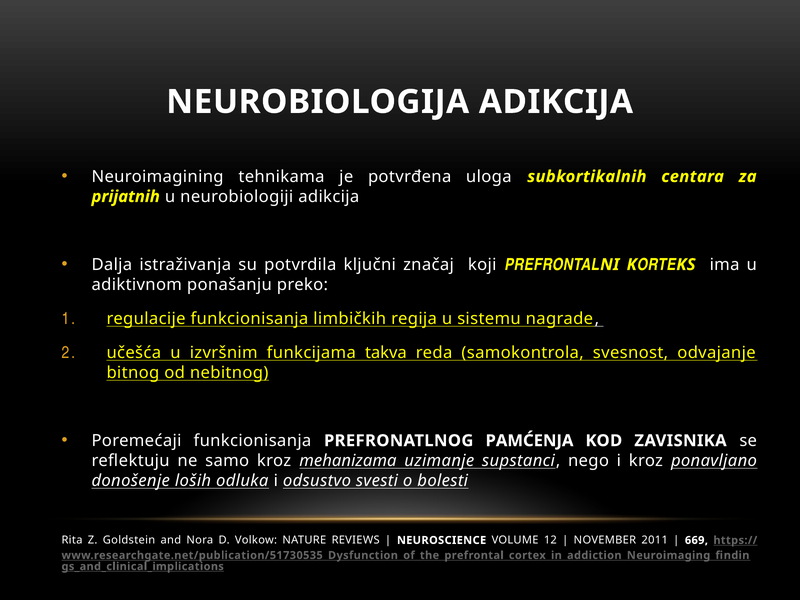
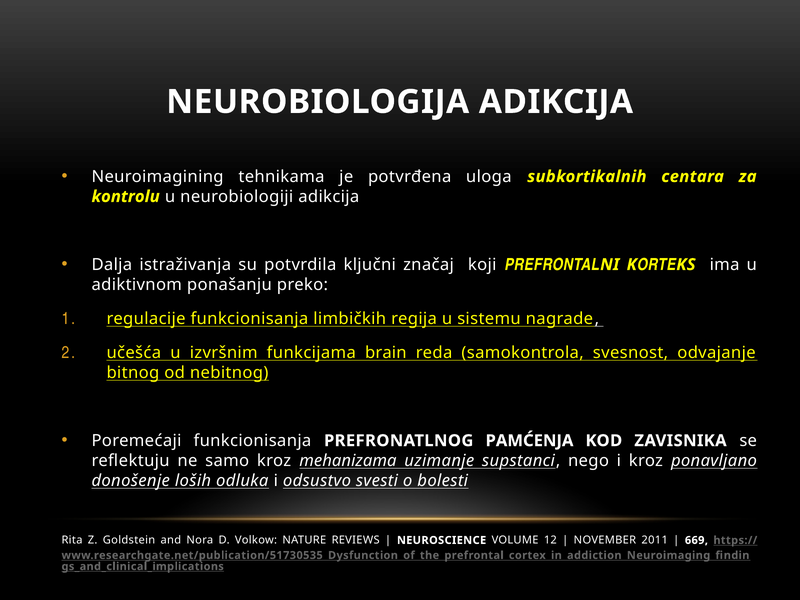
prijatnih: prijatnih -> kontrolu (126, 197)
takva: takva -> brain (386, 353)
